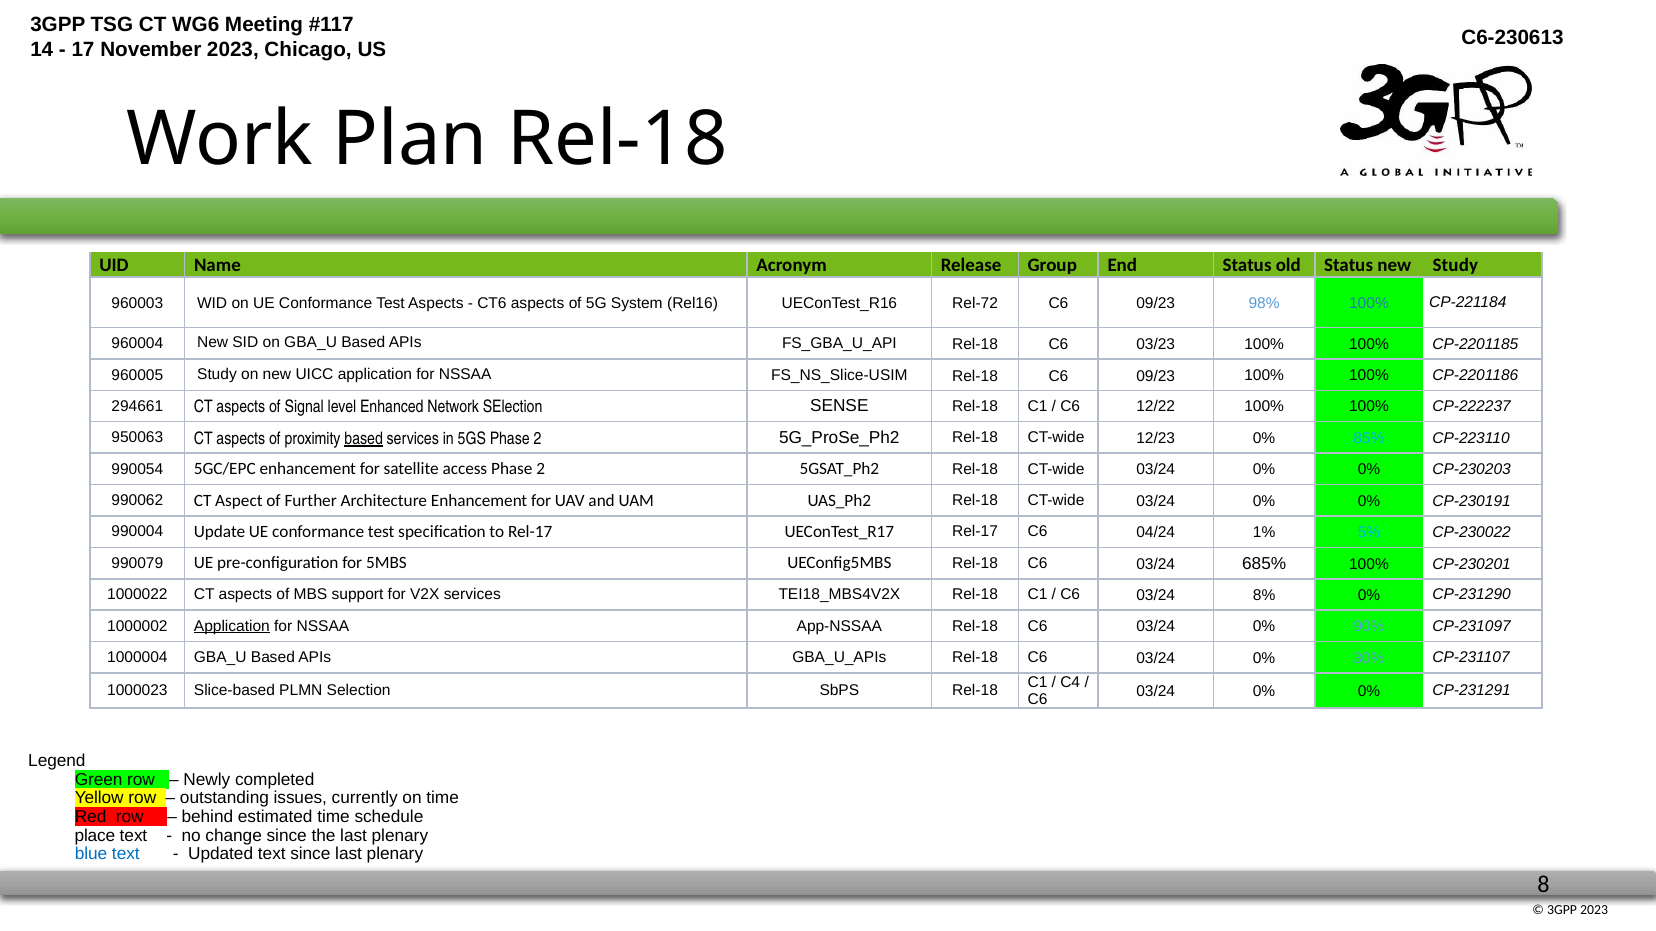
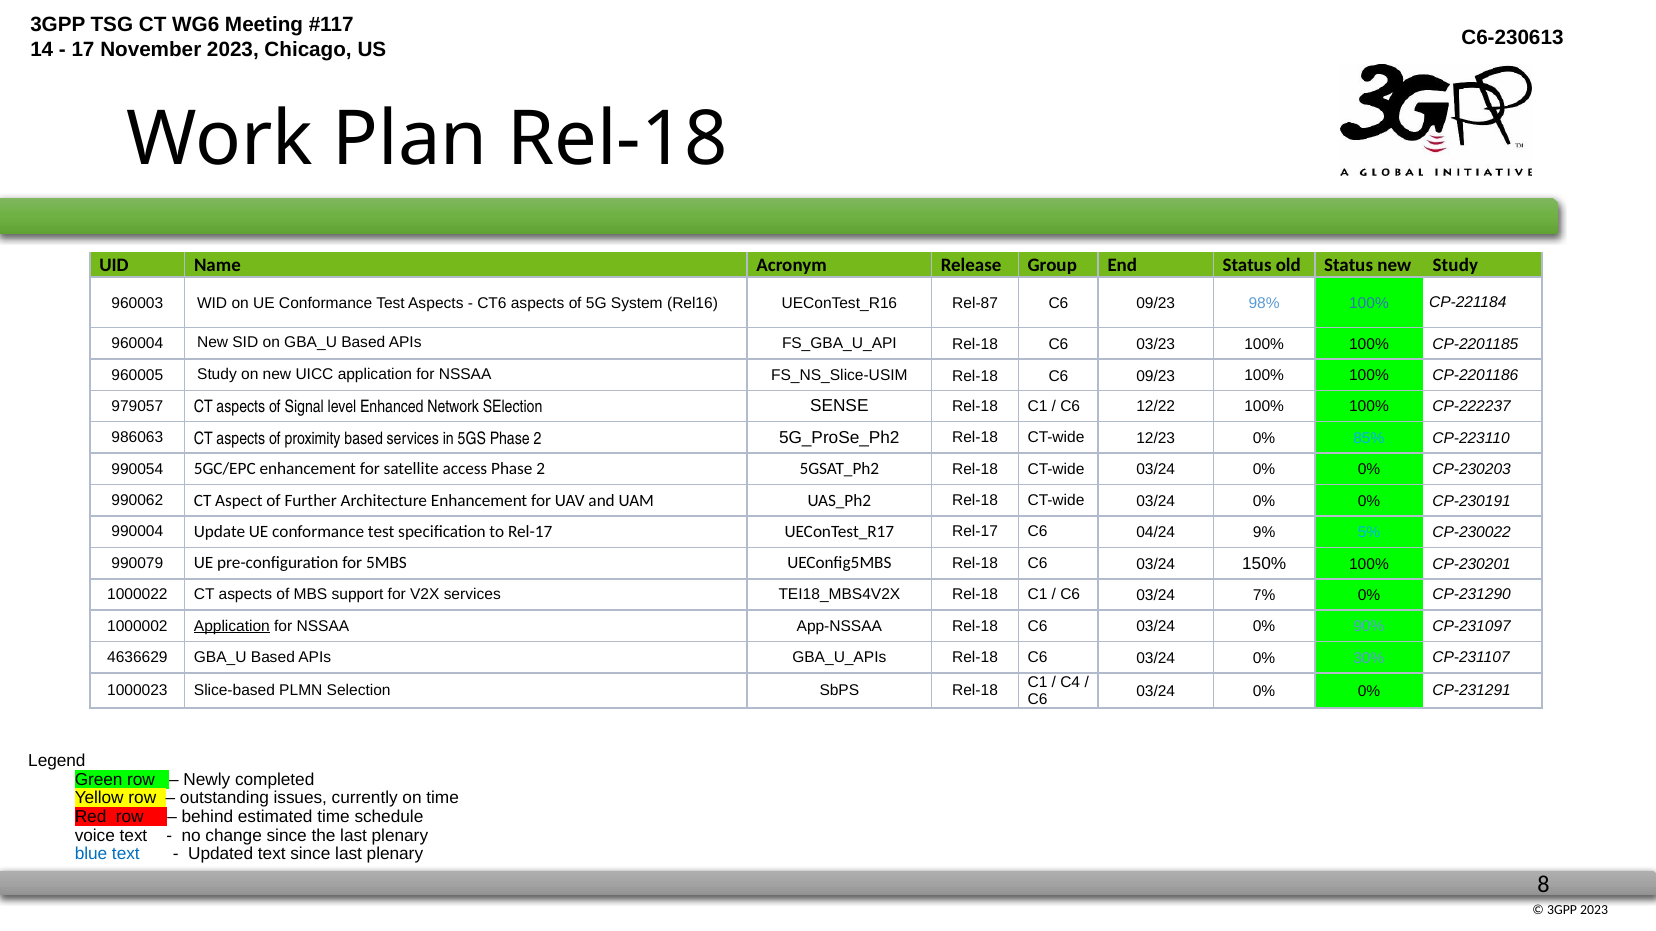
Rel-72: Rel-72 -> Rel-87 (975, 304)
294661: 294661 -> 979057 (137, 406)
950063: 950063 -> 986063 (137, 438)
based underline: present -> none (364, 439)
1%: 1% -> 9% (1264, 533)
685%: 685% -> 150% (1264, 564)
8%: 8% -> 7% (1264, 596)
1000004: 1000004 -> 4636629 (137, 658)
place: place -> voice (95, 836)
